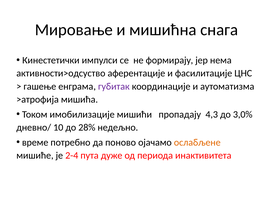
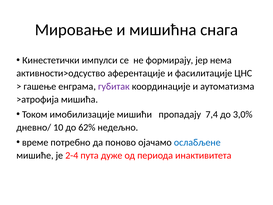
4,3: 4,3 -> 7,4 (212, 114)
28%: 28% -> 62% (87, 127)
ослабљене colour: orange -> blue (197, 142)
